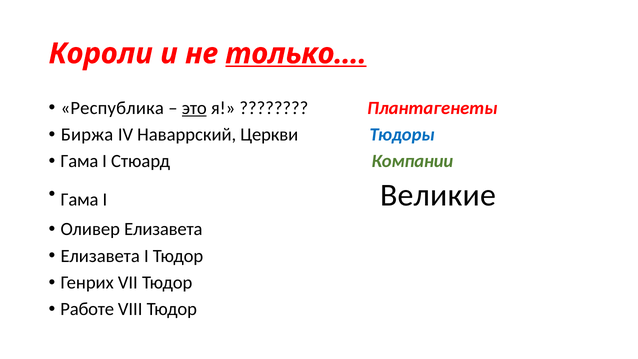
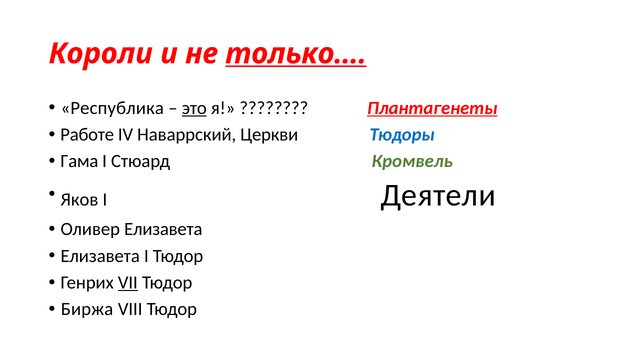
Плантагенеты underline: none -> present (432, 108)
Биржа: Биржа -> Работе (87, 135)
Компании: Компании -> Кромвель (412, 161)
Гама: Гама -> Яков (79, 199)
Великие: Великие -> Деятели (438, 195)
VII underline: none -> present (128, 282)
Работе: Работе -> Биржа (87, 309)
